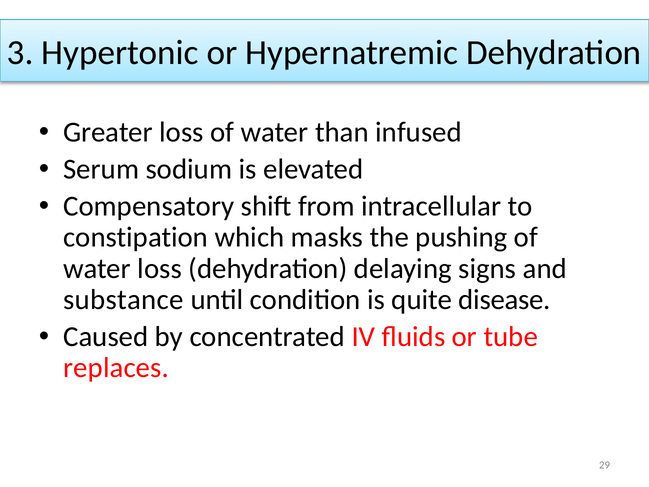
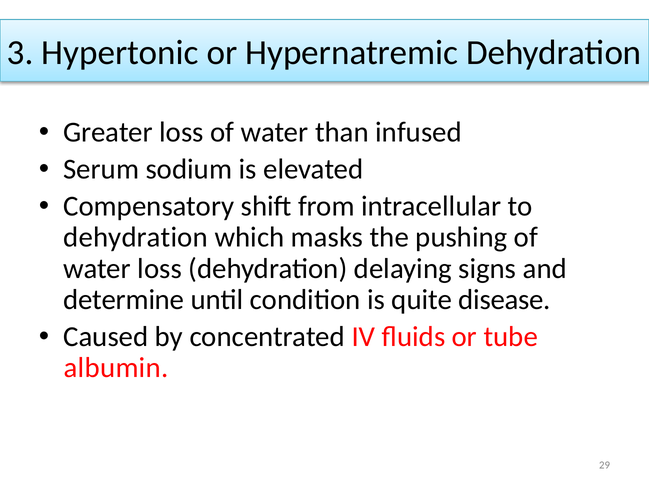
constipation: constipation -> dehydration (136, 237)
substance: substance -> determine (124, 300)
replaces: replaces -> albumin (116, 368)
